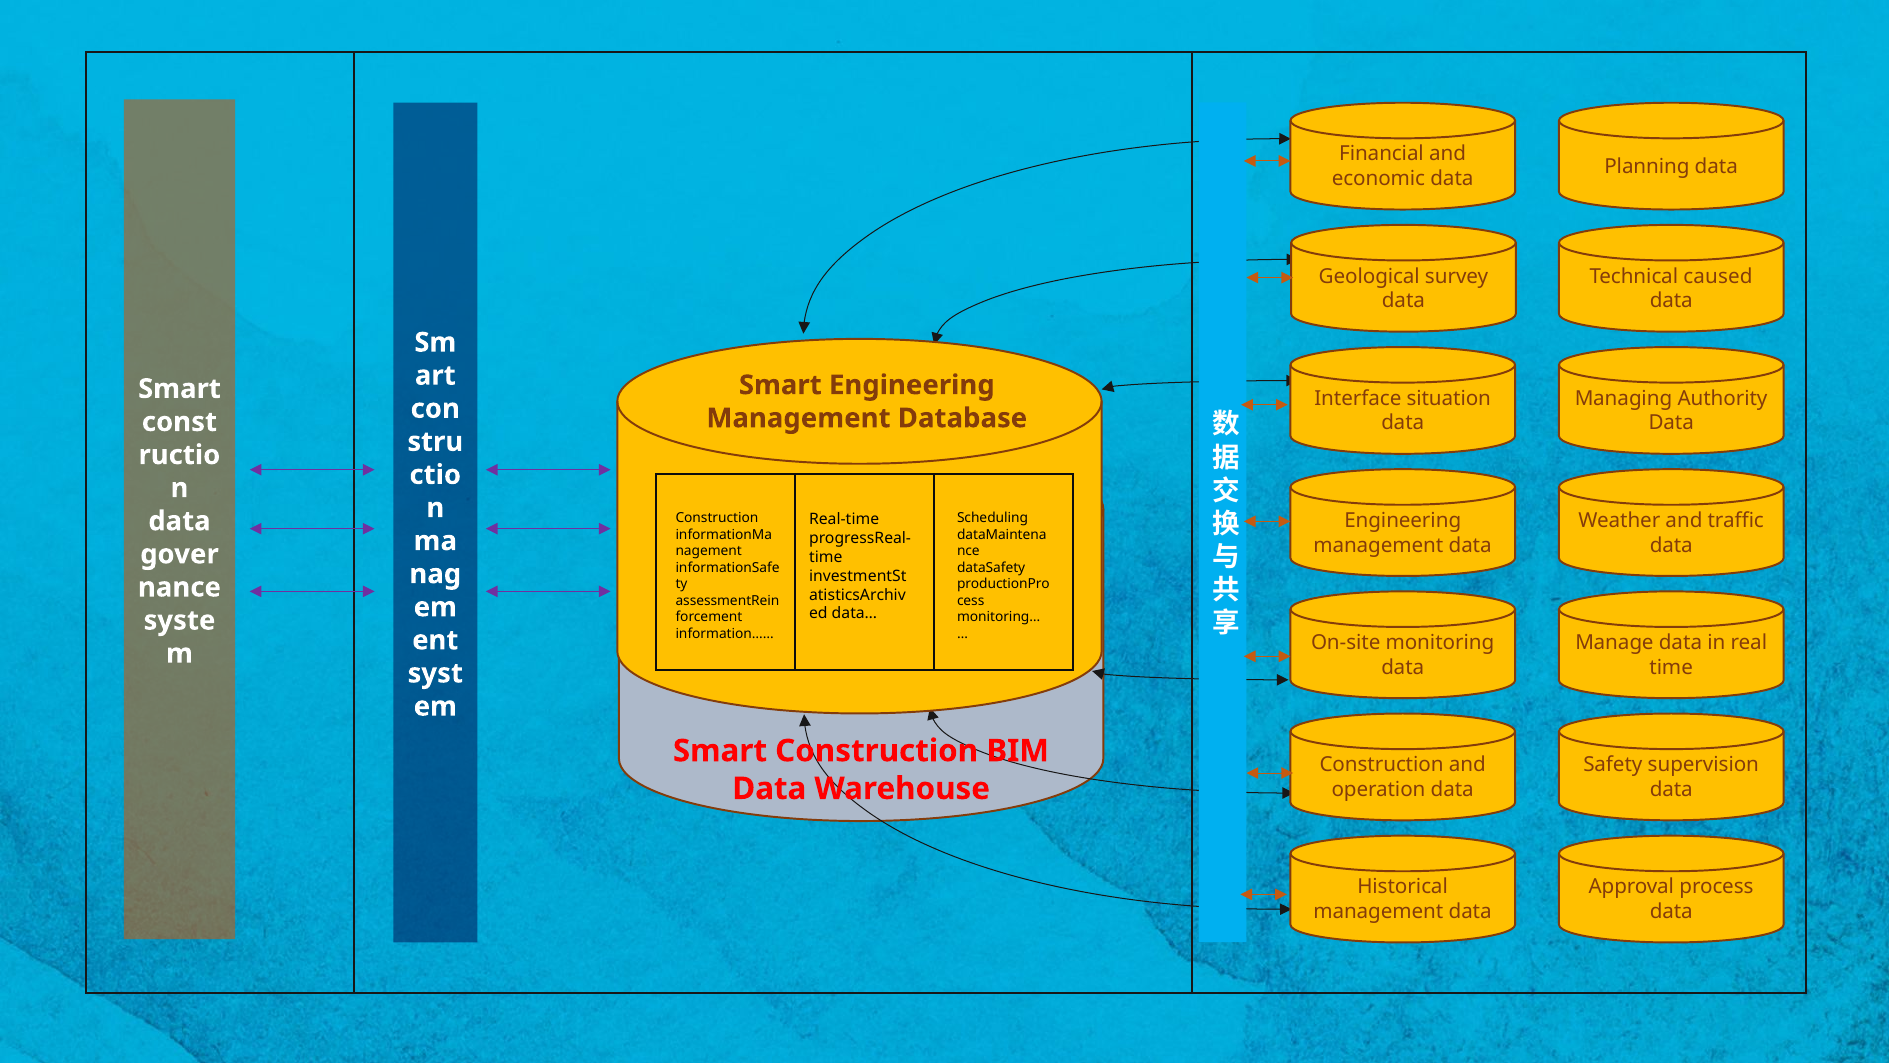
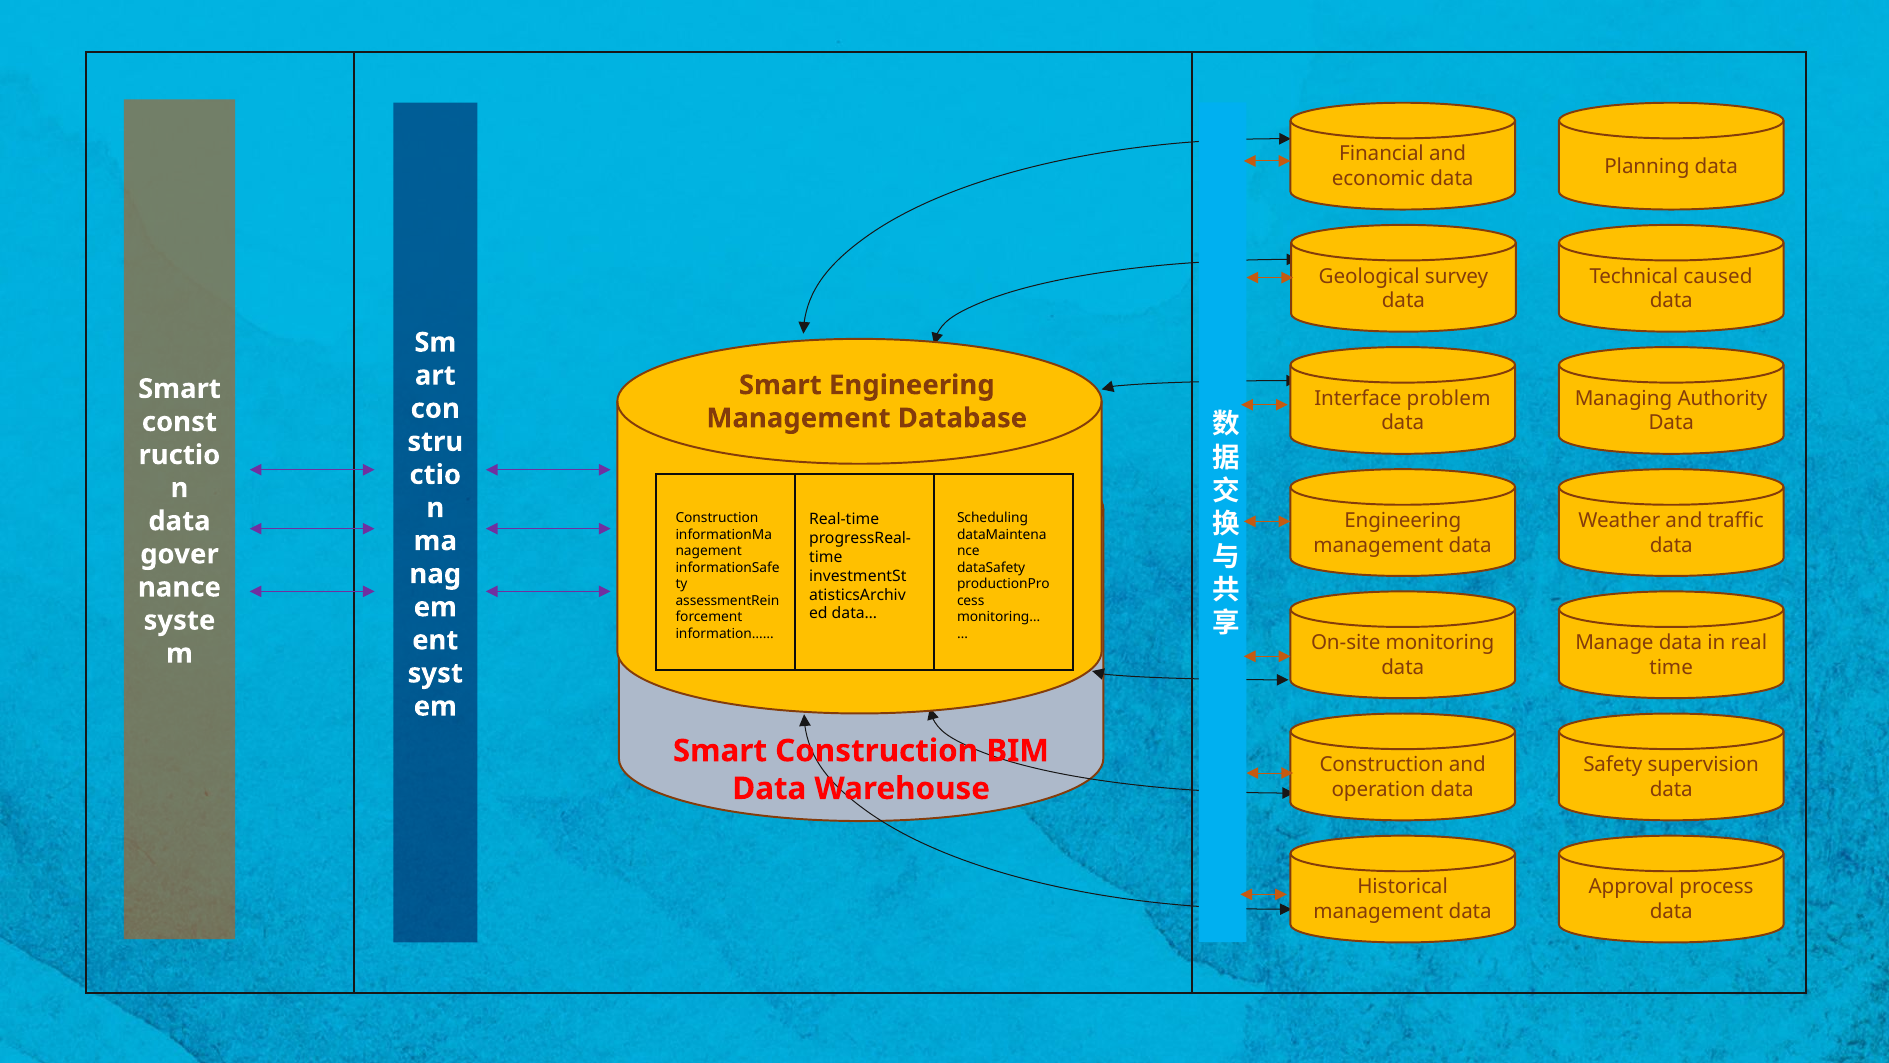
situation: situation -> problem (1449, 398)
